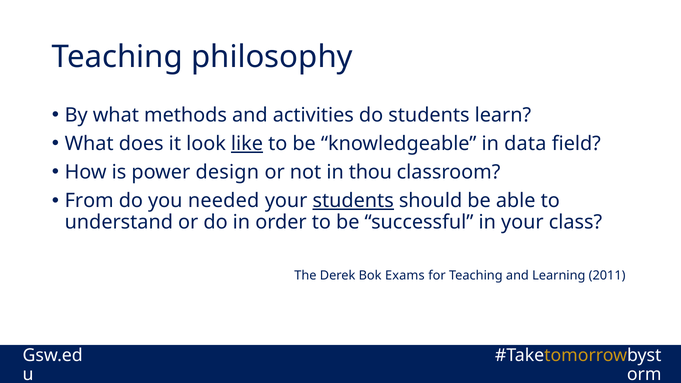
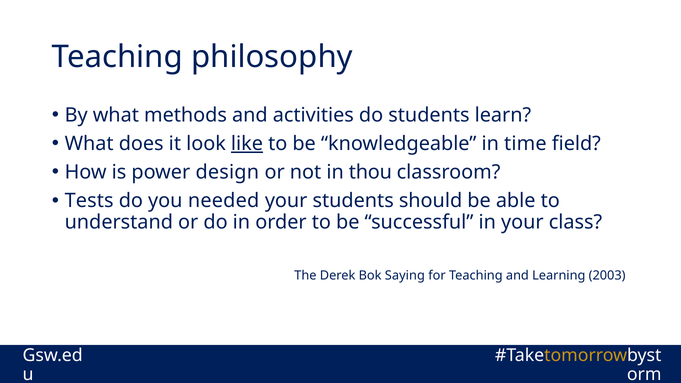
data: data -> time (525, 144)
From: From -> Tests (89, 201)
students underline: present -> none (353, 201)
Exams: Exams -> Saying (405, 276)
2011: 2011 -> 2003 (607, 276)
